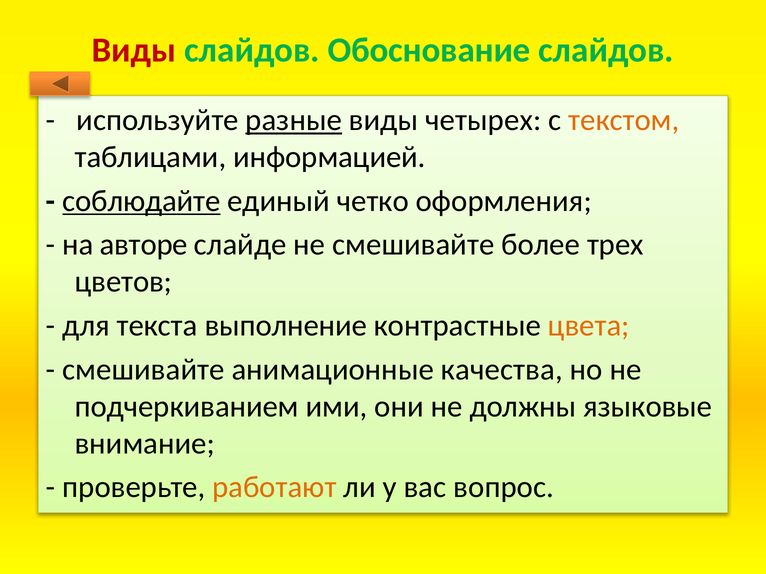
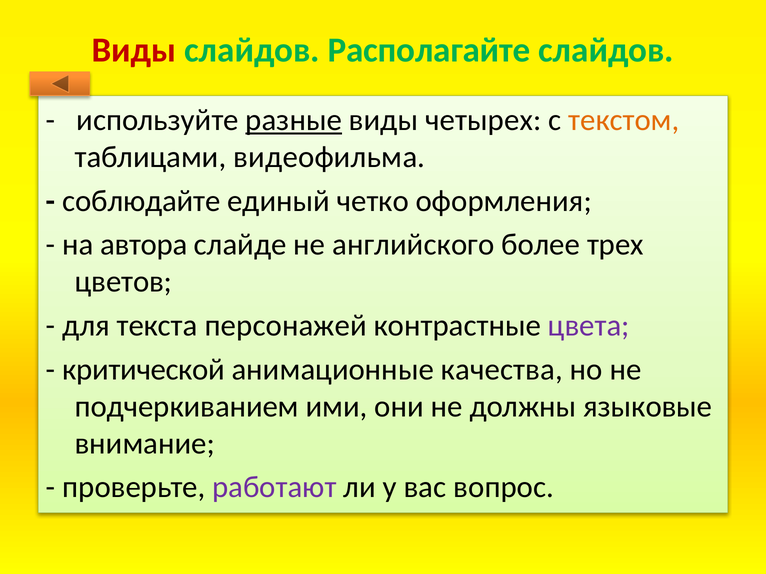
Обоснование: Обоснование -> Располагайте (429, 50)
информацией: информацией -> видеофильма (329, 157)
соблюдайте underline: present -> none (141, 201)
авторе: авторе -> автора (144, 245)
не смешивайте: смешивайте -> английского (413, 245)
выполнение: выполнение -> персонажей (286, 326)
цвета colour: orange -> purple (589, 326)
смешивайте: смешивайте -> критической (144, 370)
работают colour: orange -> purple (274, 488)
